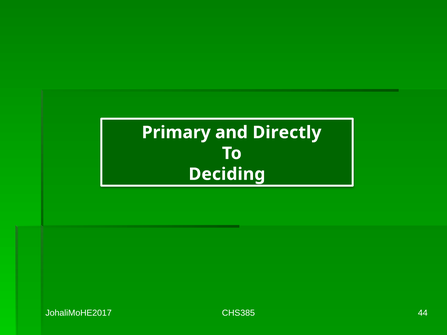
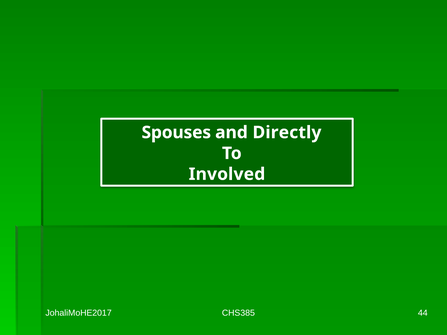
Primary: Primary -> Spouses (176, 133)
Deciding: Deciding -> Involved (227, 174)
